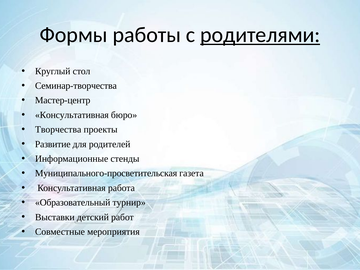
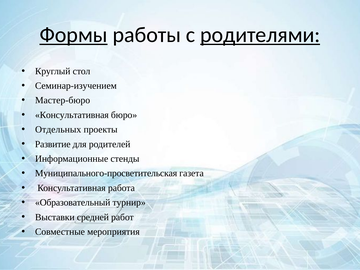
Формы underline: none -> present (74, 35)
Семинар-творчества: Семинар-творчества -> Семинар-изучением (76, 86)
Мастер-центр: Мастер-центр -> Мастер-бюро (63, 100)
Творчества: Творчества -> Отдельных (58, 130)
детский: детский -> средней (93, 217)
